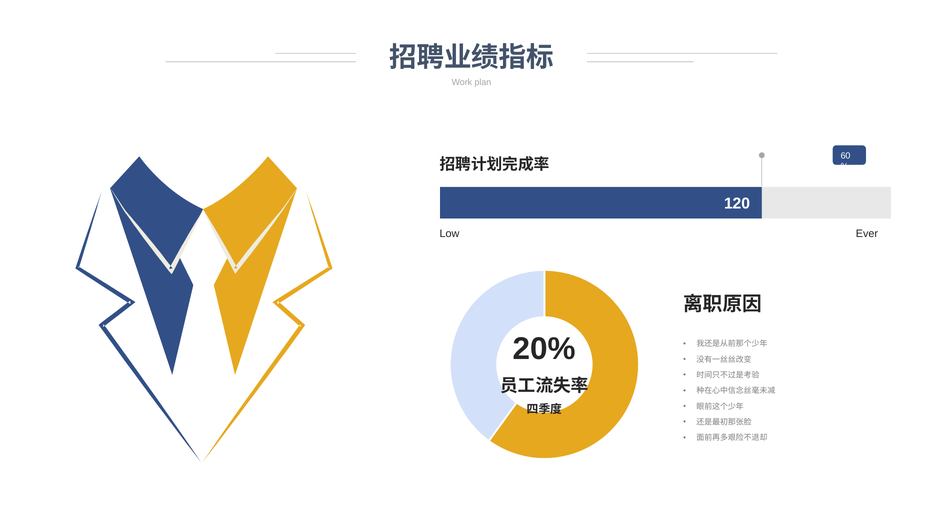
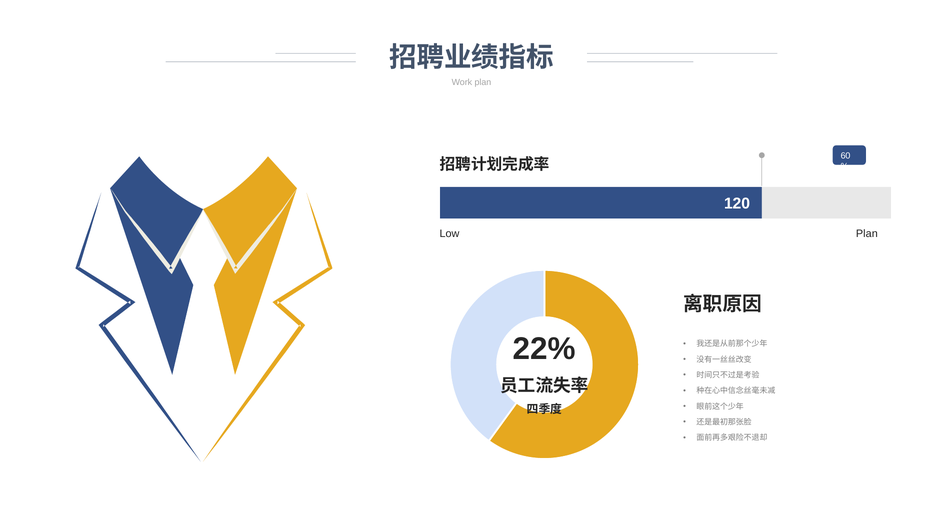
Low Ever: Ever -> Plan (867, 234)
20%: 20% -> 22% (544, 349)
